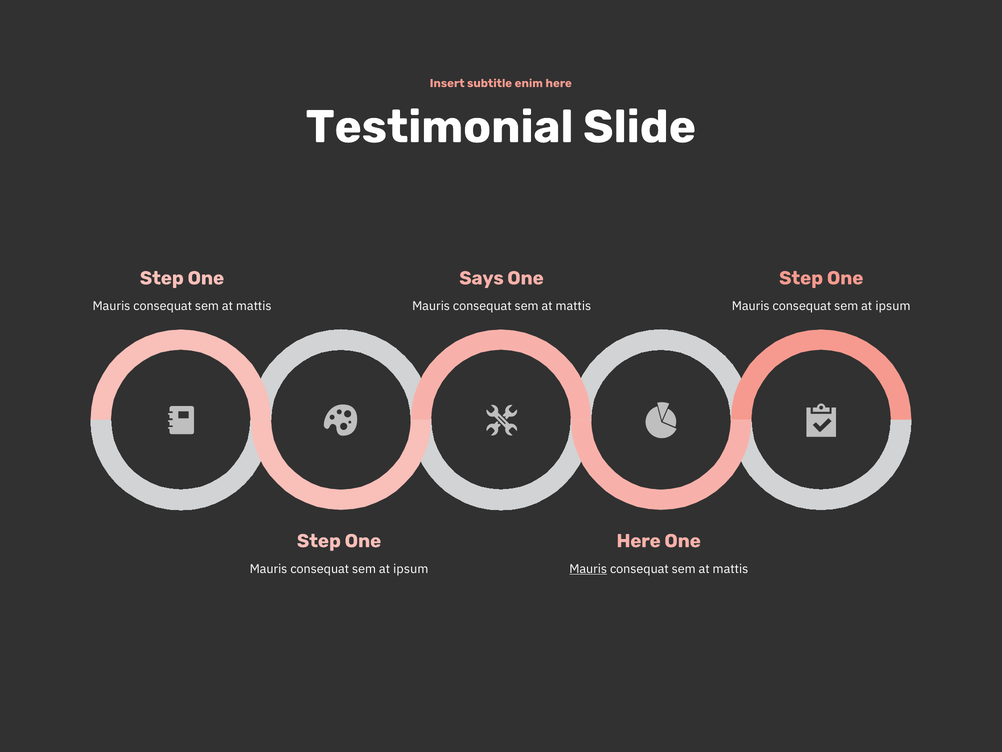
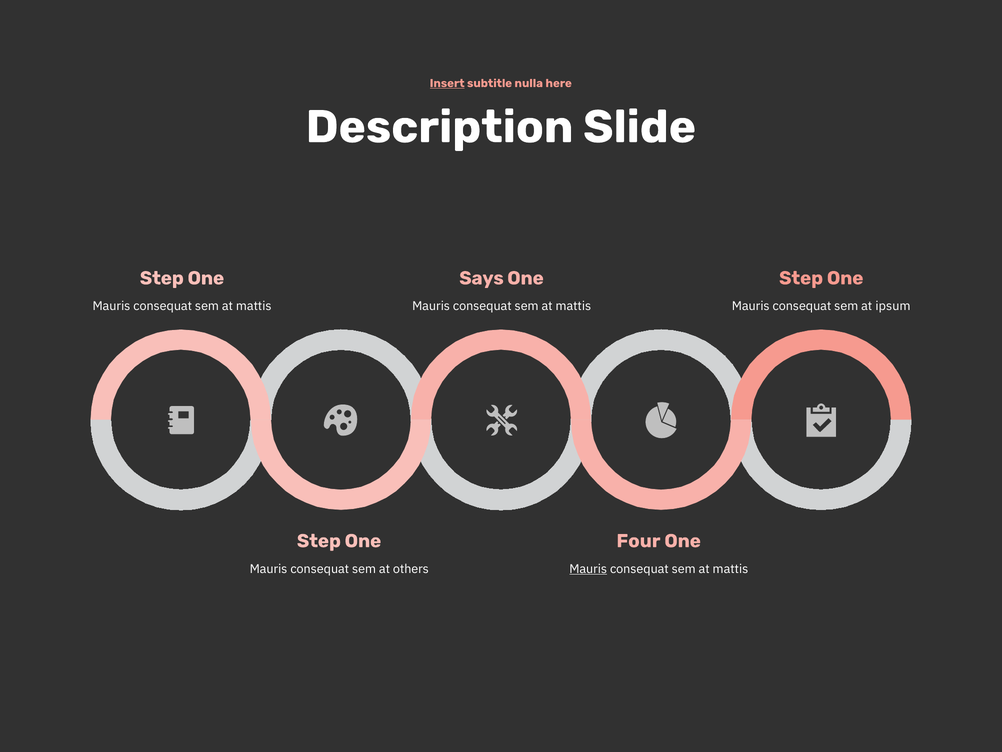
Insert underline: none -> present (447, 83)
enim: enim -> nulla (529, 83)
Testimonial: Testimonial -> Description (440, 127)
Here: Here -> Four (638, 541)
ipsum: ipsum -> others (411, 569)
